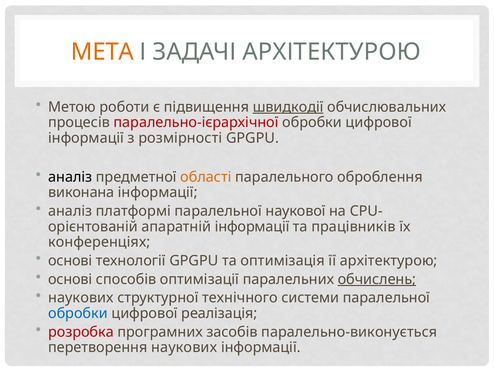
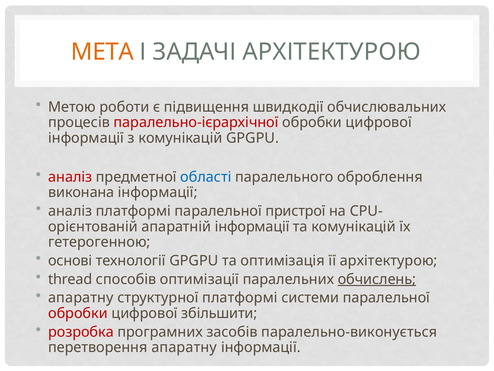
швидкодії underline: present -> none (288, 107)
з розмірності: розмірності -> комунікацій (180, 138)
аналіз colour: black -> red (70, 177)
області colour: orange -> blue (206, 177)
наукової: наукової -> пристрої (296, 211)
та працівників: працівників -> комунікацій (353, 226)
конференціях: конференціях -> гетерогенною (99, 242)
основі: основі -> thread (70, 279)
наукових: наукових -> апаратну (81, 297)
структурної технічного: технічного -> платформі (240, 297)
обробки colour: blue -> red (78, 313)
реалізація: реалізація -> збільшити (219, 313)
перетворення наукових: наукових -> апаратну (184, 347)
